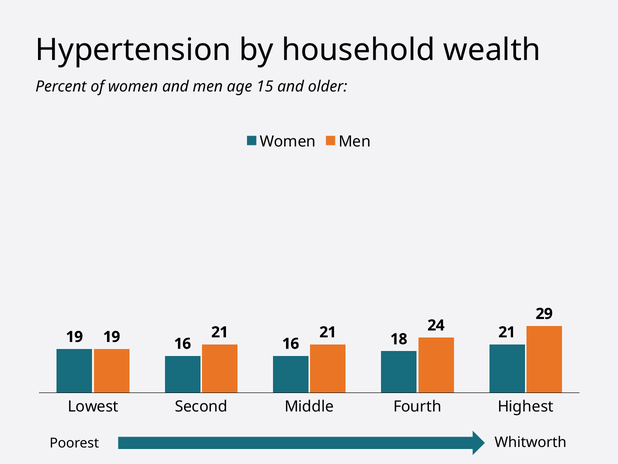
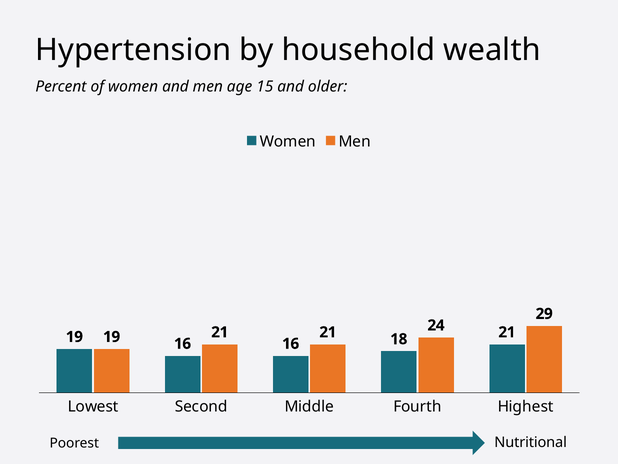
Whitworth: Whitworth -> Nutritional (531, 442)
